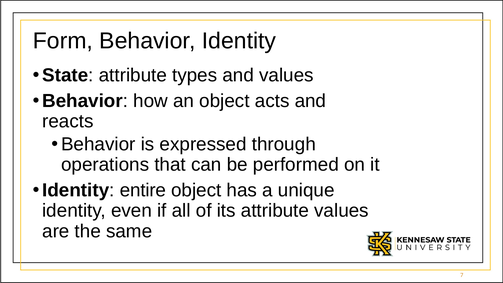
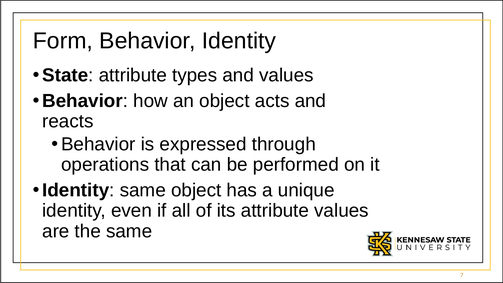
Identity entire: entire -> same (143, 190)
